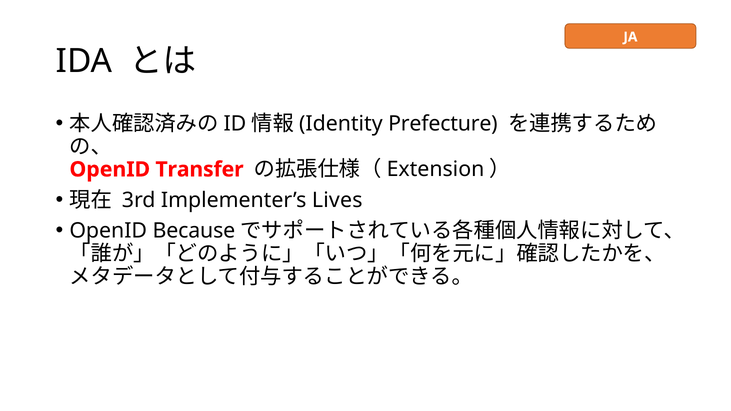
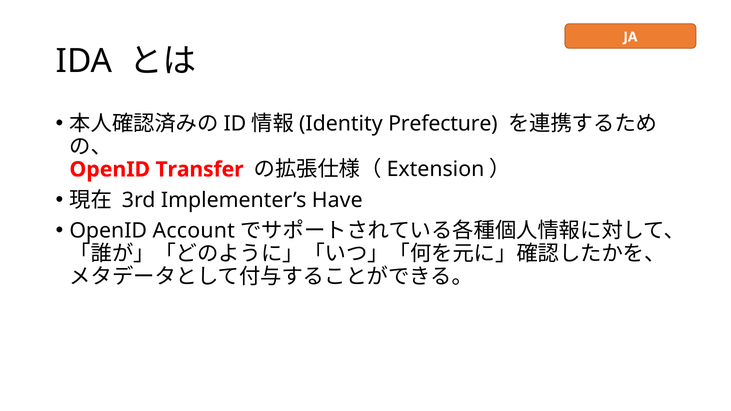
Lives: Lives -> Have (337, 200)
Because: Because -> Account (194, 231)
